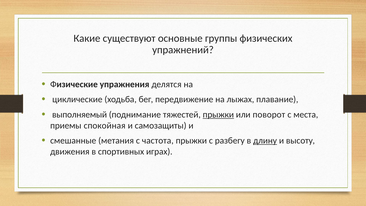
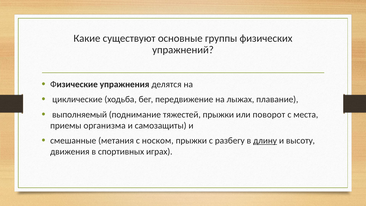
прыжки underline: present -> none (218, 114)
спокойная: спокойная -> организма (105, 125)
частота: частота -> носком (158, 141)
